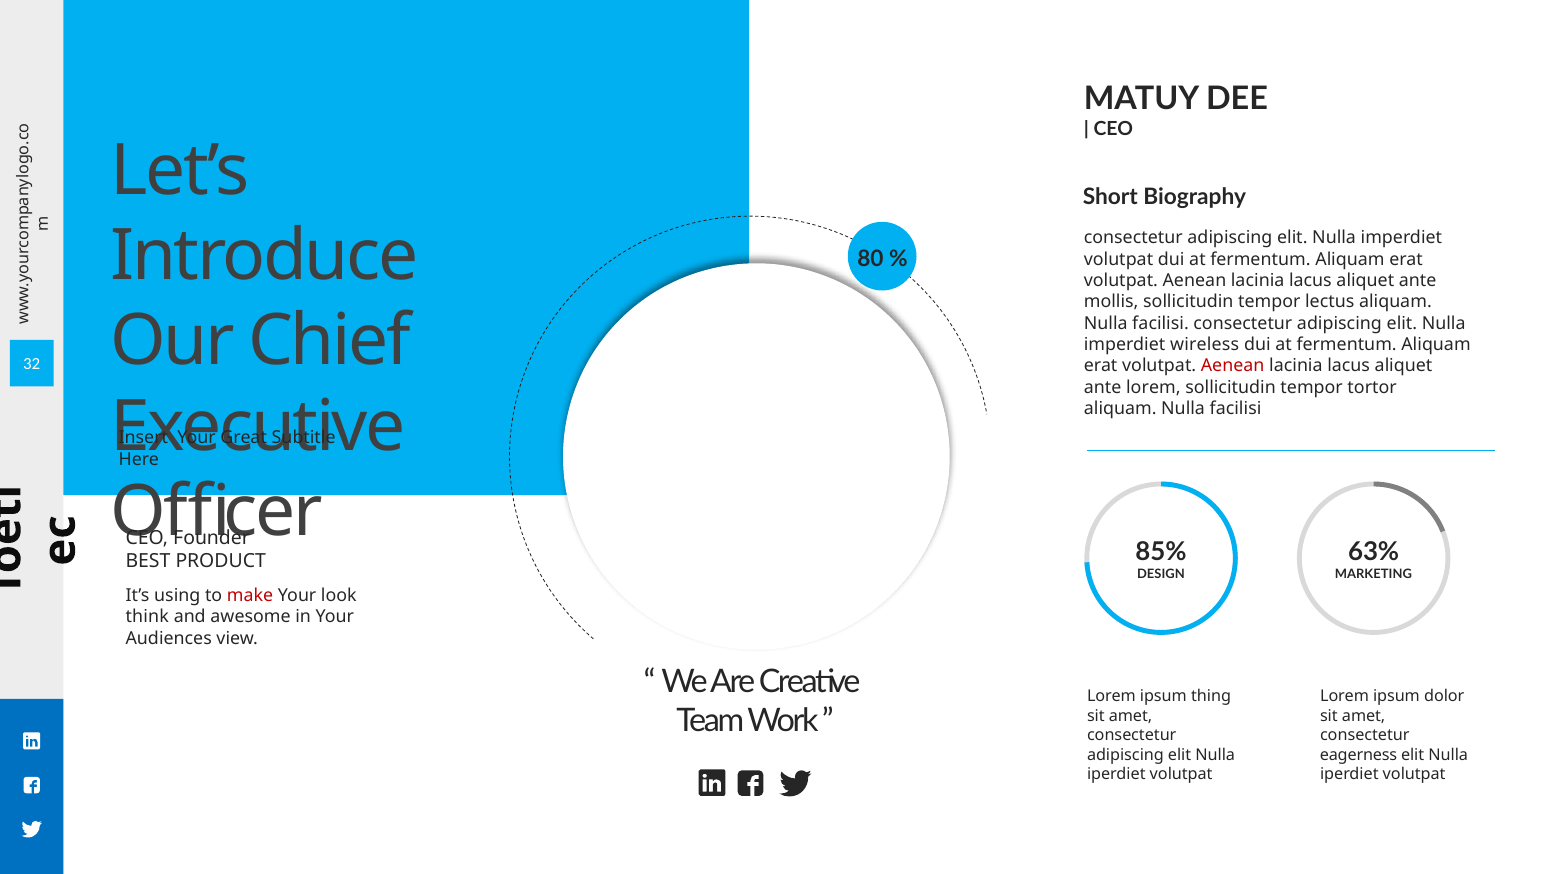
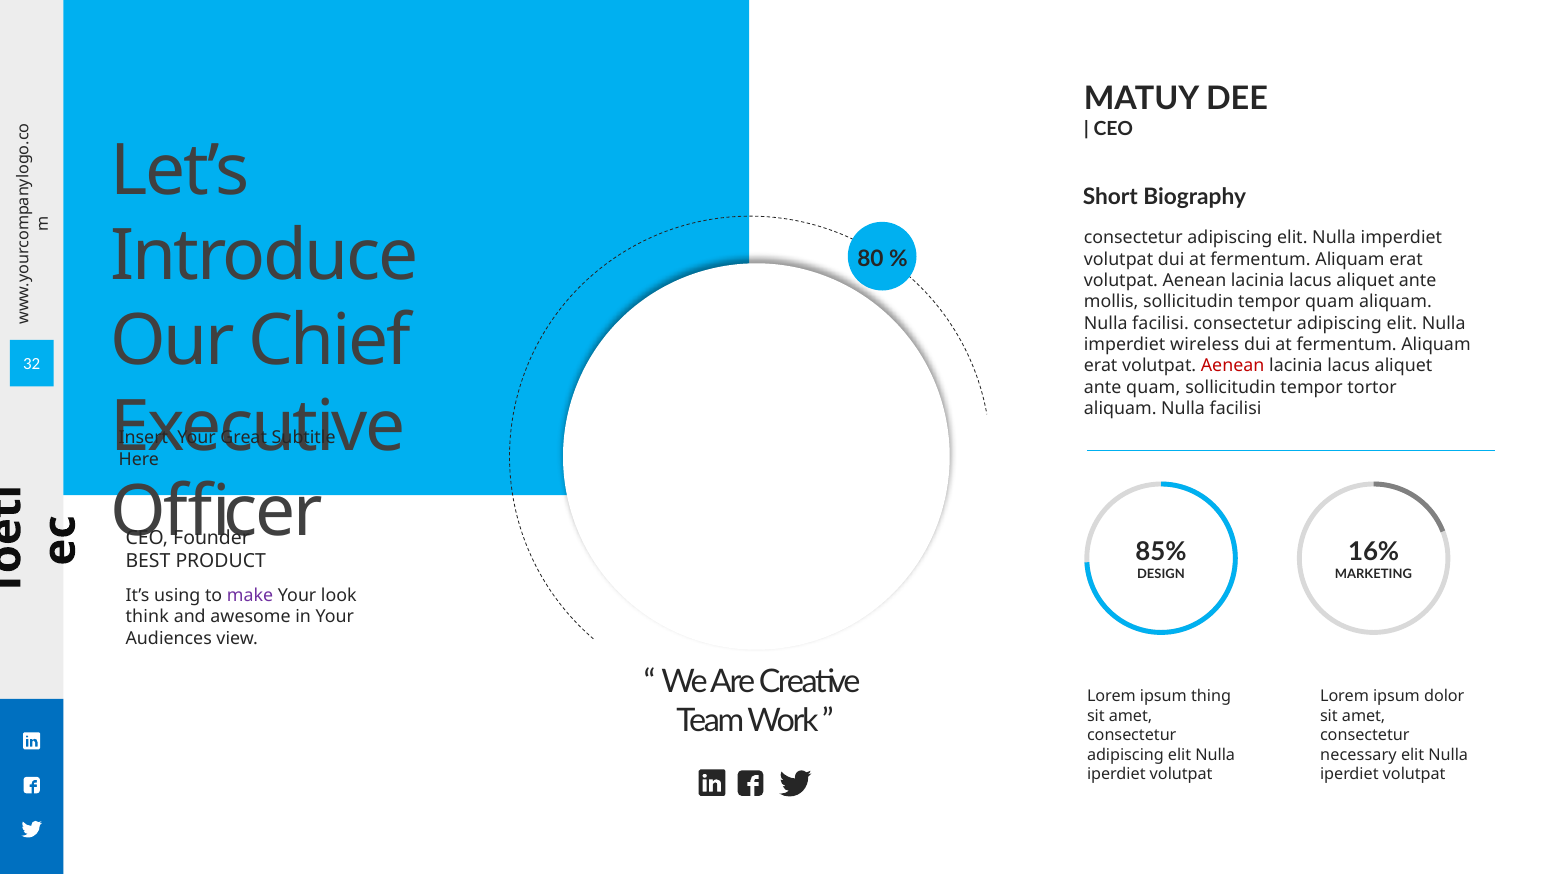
tempor lectus: lectus -> quam (1330, 302)
ante lorem: lorem -> quam (1153, 388)
63%: 63% -> 16% (1374, 553)
make colour: red -> purple (250, 596)
eagerness: eagerness -> necessary (1358, 756)
